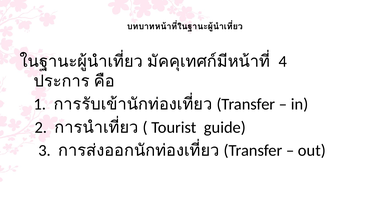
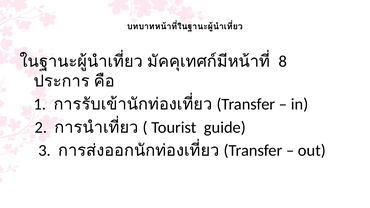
4: 4 -> 8 (283, 62)
